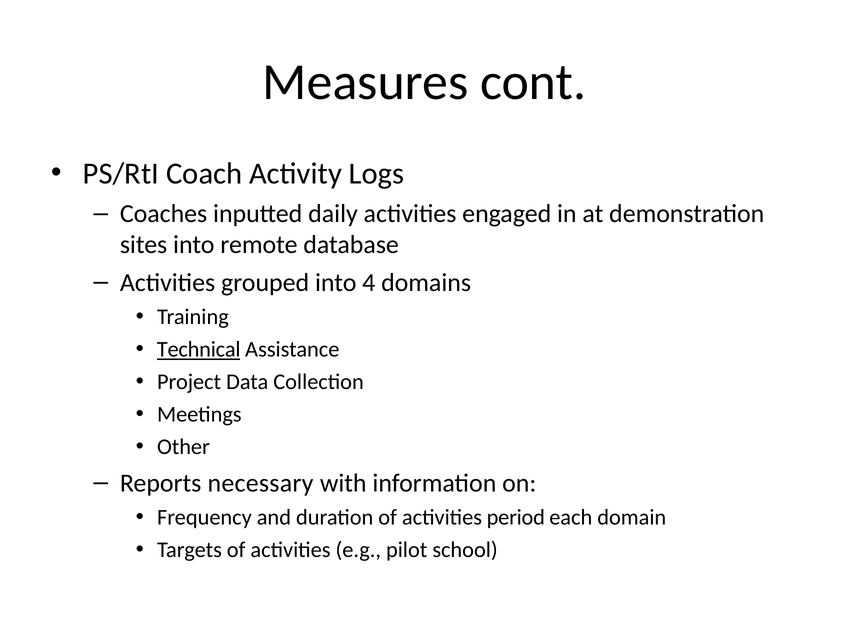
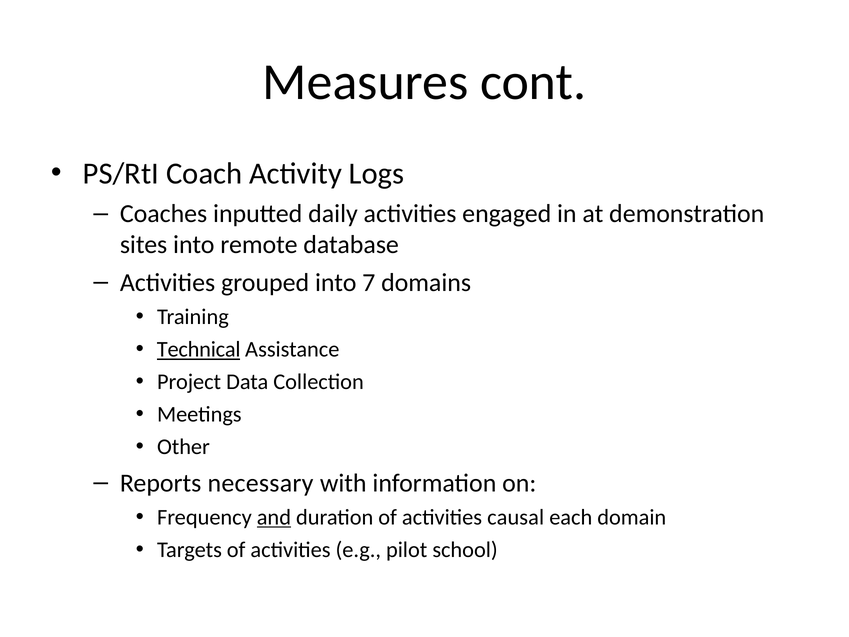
4: 4 -> 7 (369, 282)
and underline: none -> present (274, 517)
period: period -> causal (516, 517)
